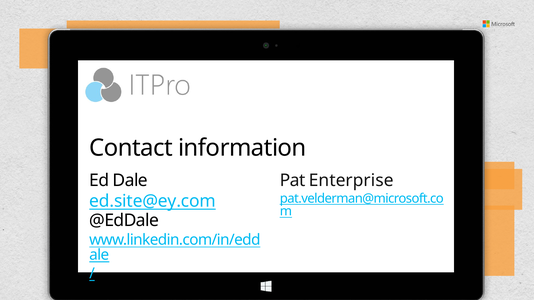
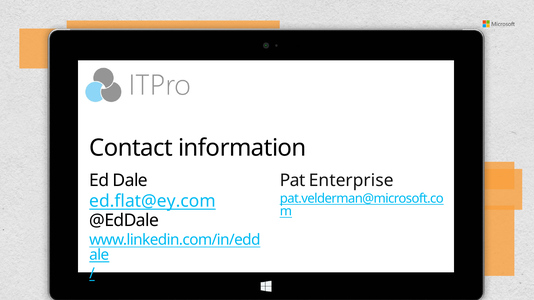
ed.site@ey.com: ed.site@ey.com -> ed.flat@ey.com (152, 201)
